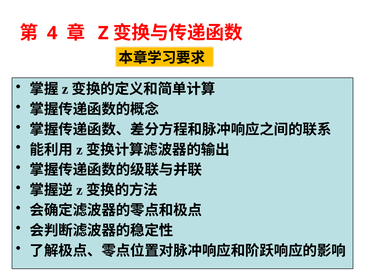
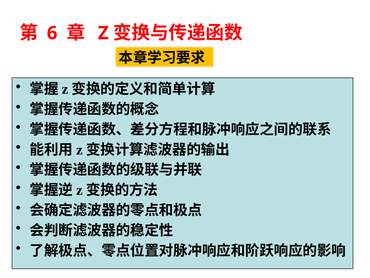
4: 4 -> 6 (52, 33)
